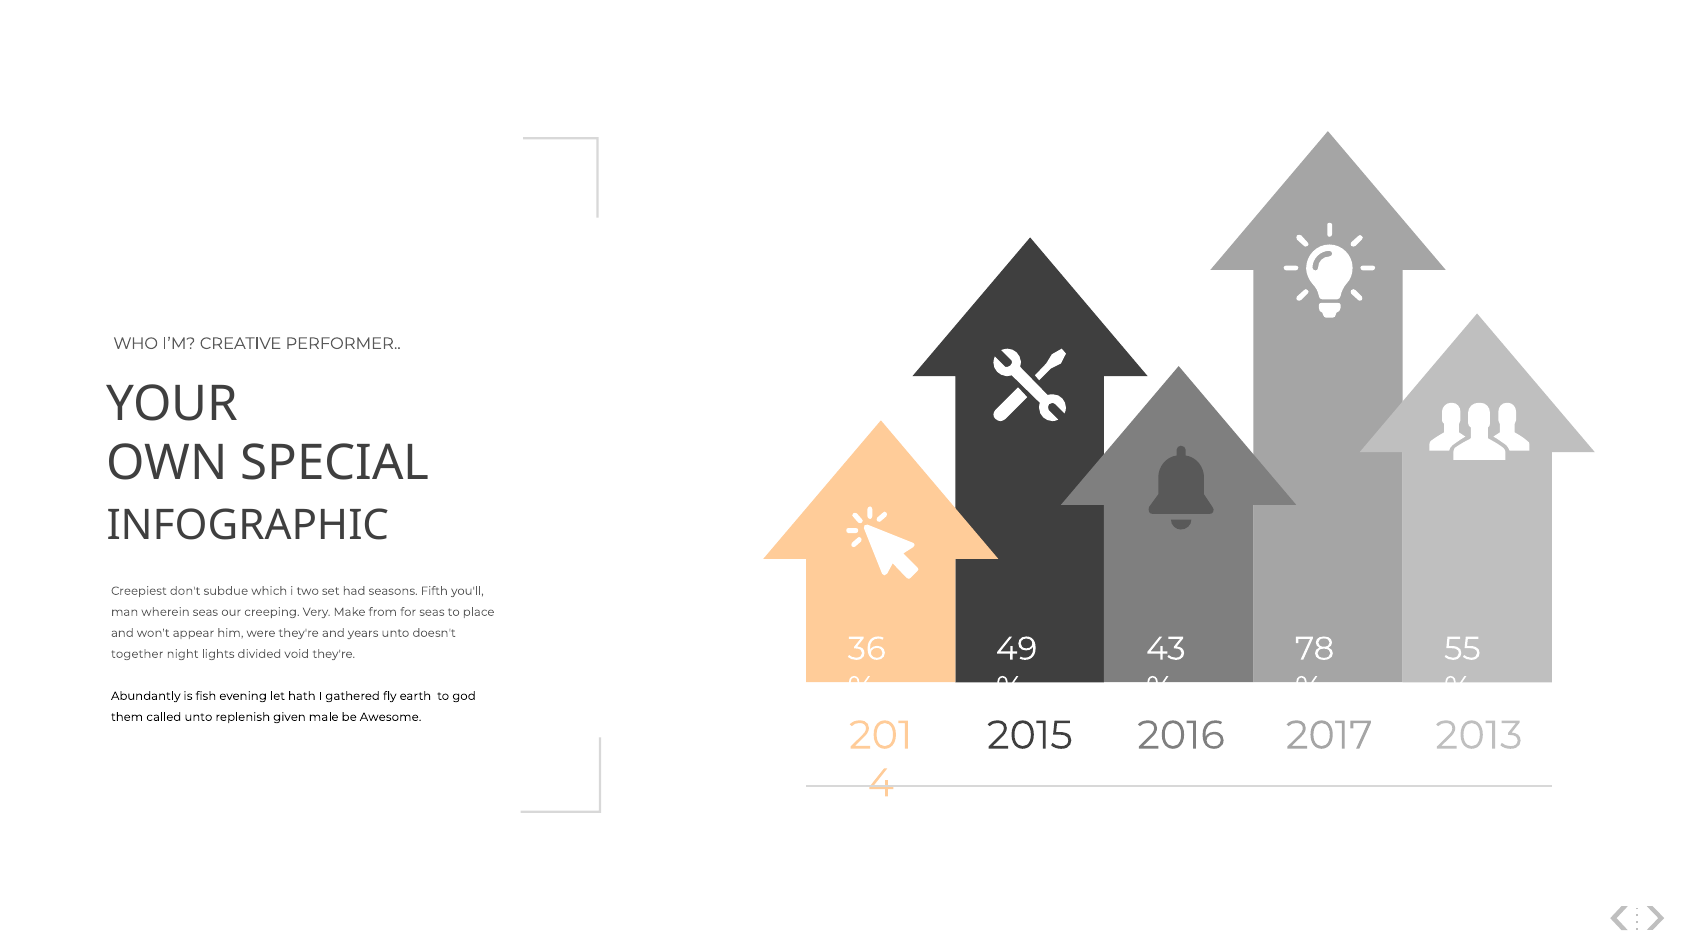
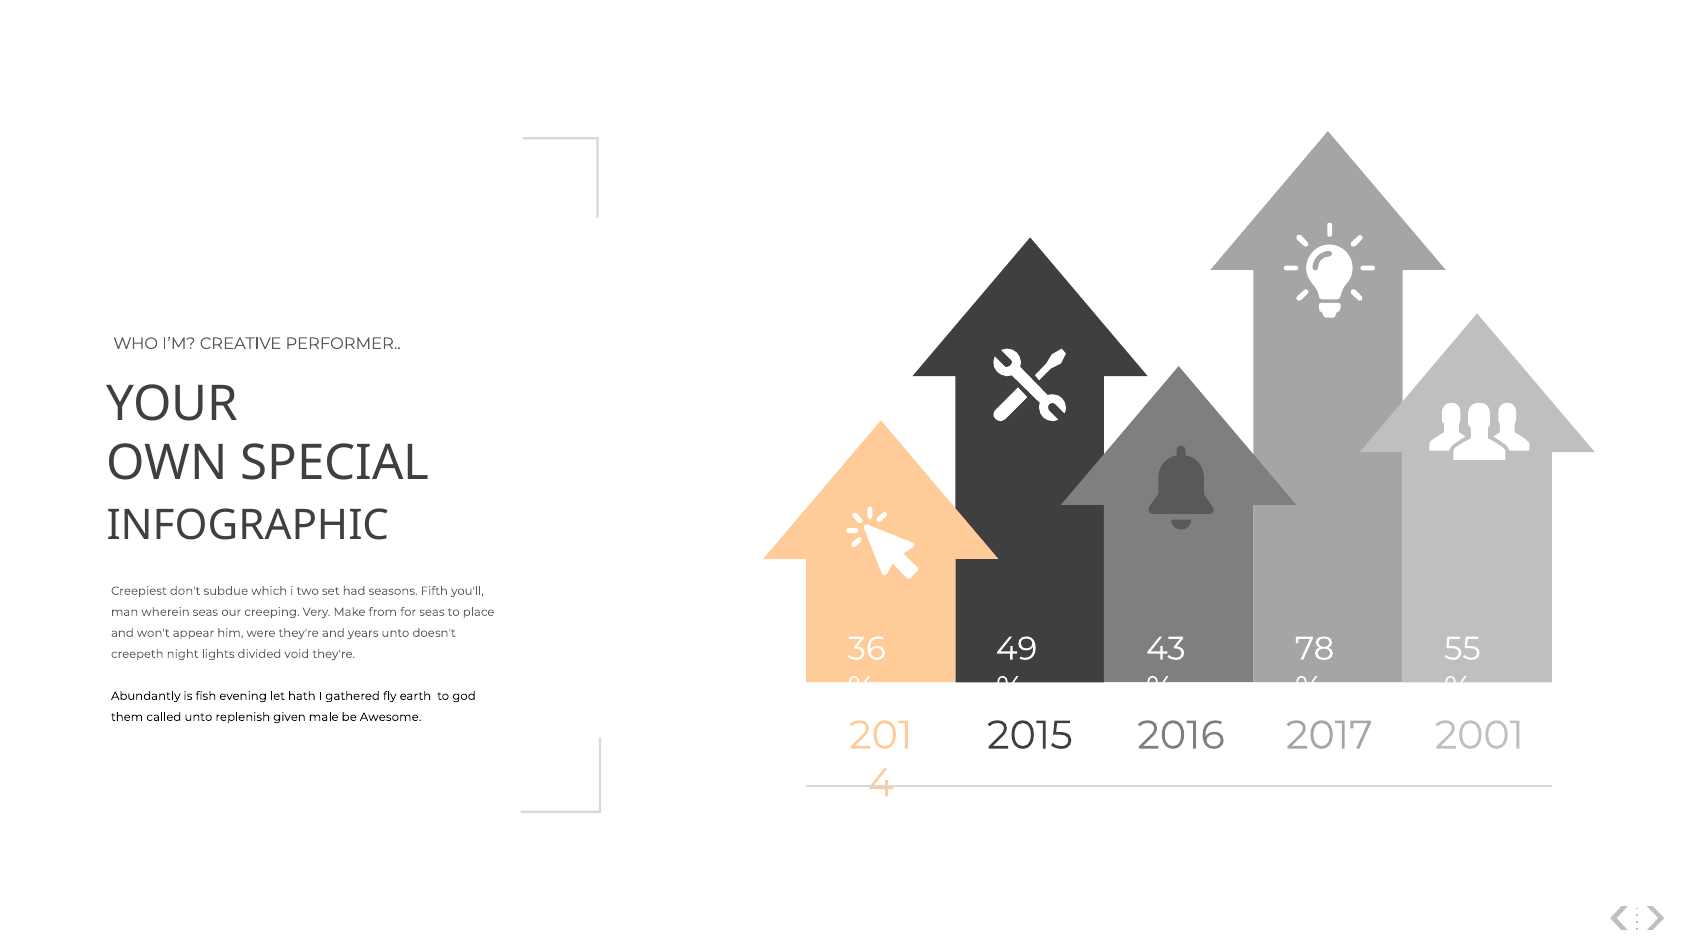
together: together -> creepeth (137, 654)
2013: 2013 -> 2001 (1479, 735)
